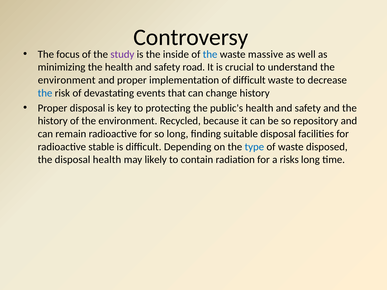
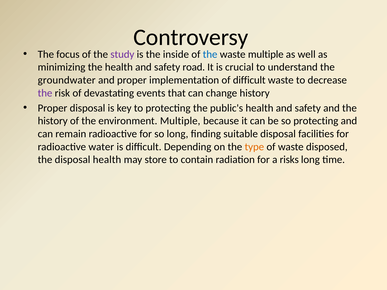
waste massive: massive -> multiple (266, 54)
environment: environment -> groundwater (67, 80)
the colour: blue -> purple (45, 93)
environment Recycled: Recycled -> Multiple (180, 121)
so repository: repository -> protecting (316, 121)
stable: stable -> water (101, 147)
type colour: blue -> orange (254, 147)
likely: likely -> store (156, 160)
